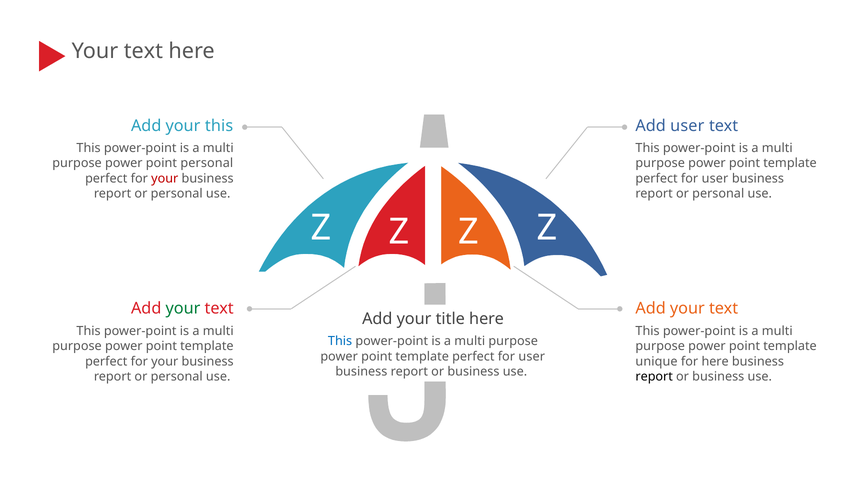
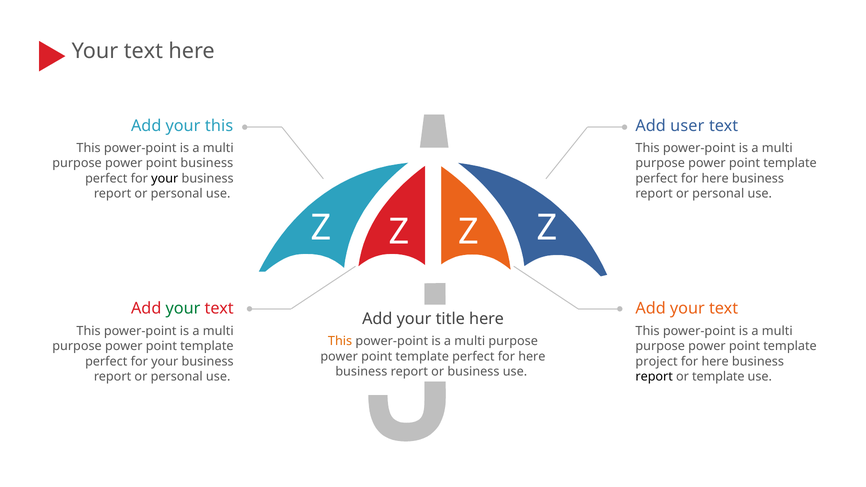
point personal: personal -> business (207, 163)
your colour: red -> black (165, 179)
user: user -> here (715, 179)
This colour: blue -> orange (340, 341)
user: user -> here (532, 357)
unique: unique -> project (657, 361)
business: business -> template (718, 377)
